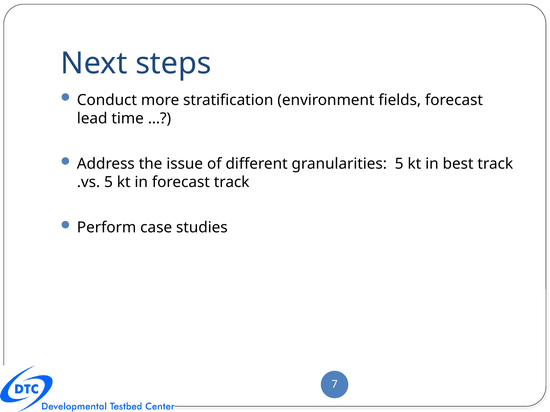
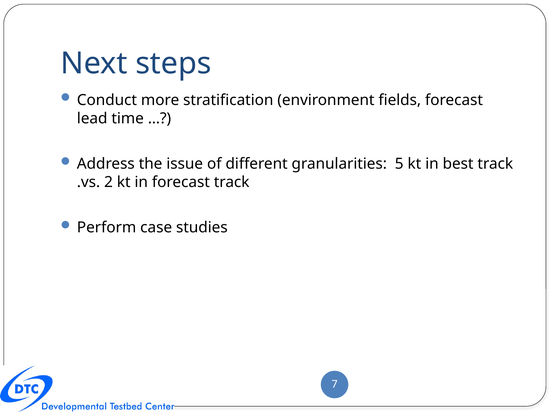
.vs 5: 5 -> 2 (108, 182)
